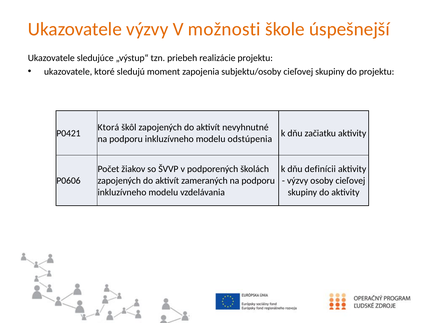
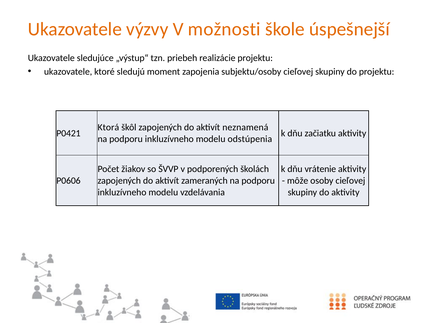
nevyhnutné: nevyhnutné -> neznamená (245, 127)
definícii: definícii -> vrátenie (320, 169)
výzvy: výzvy -> môže (298, 181)
